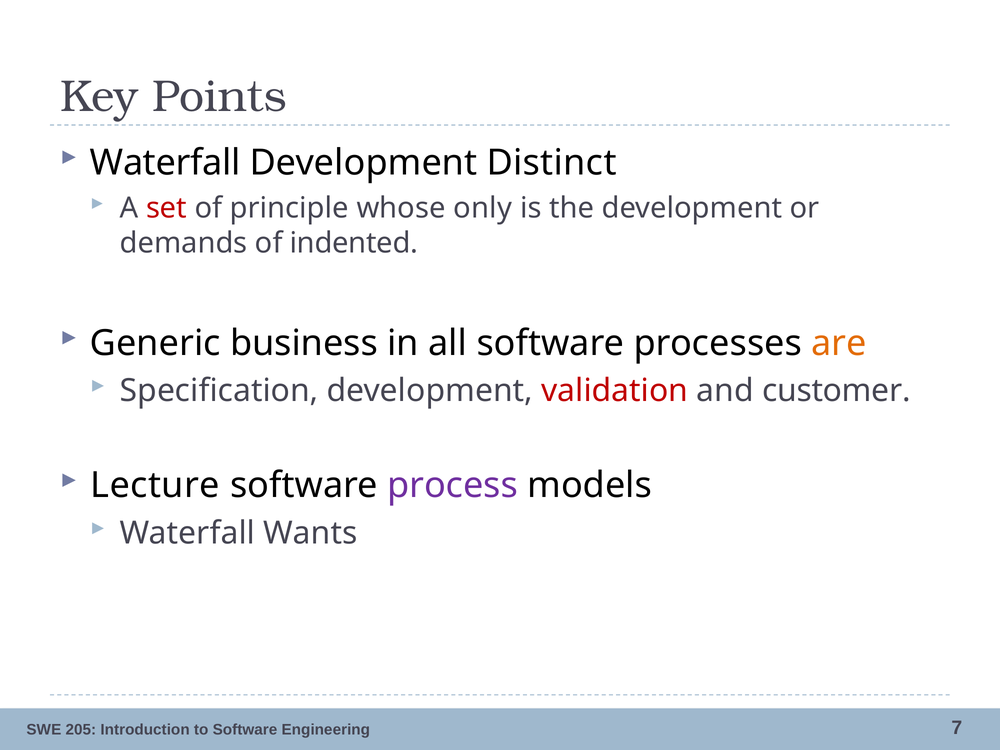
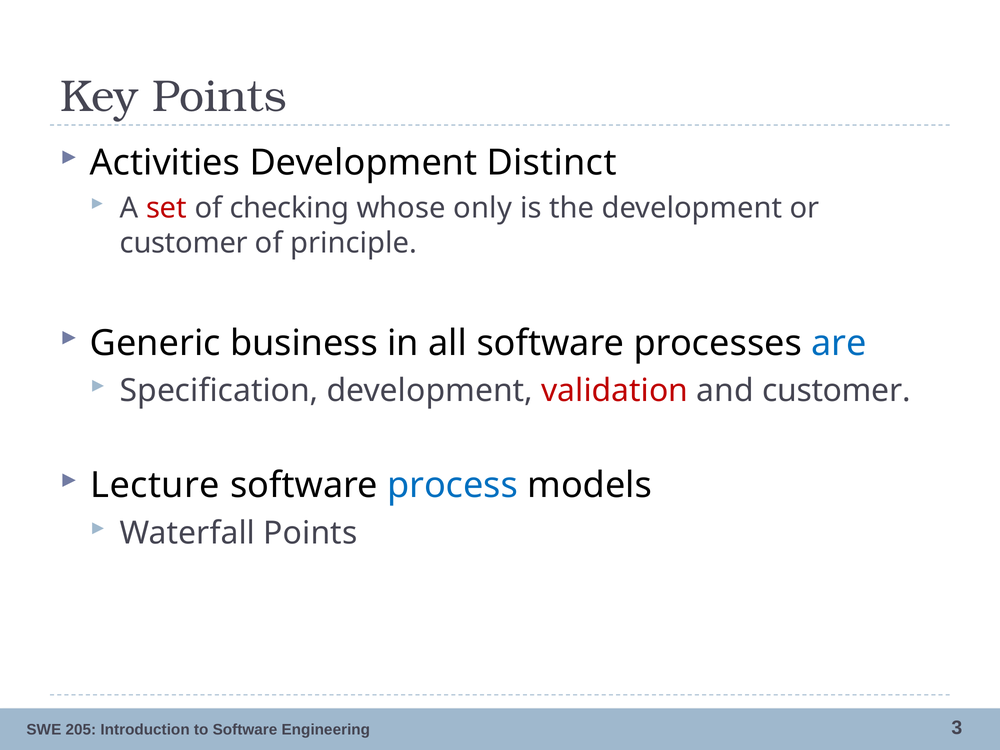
Waterfall: Waterfall -> Activities (165, 163)
principle: principle -> checking (290, 208)
demands: demands -> customer (184, 243)
indented: indented -> principle (354, 243)
are colour: orange -> blue (839, 343)
process colour: purple -> blue (453, 486)
Waterfall Wants: Wants -> Points (310, 533)
7: 7 -> 3 (957, 728)
